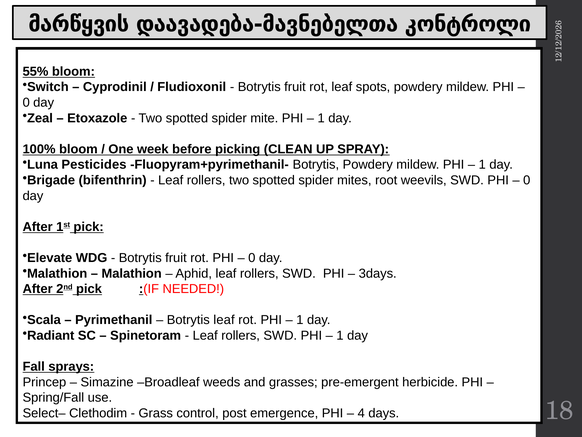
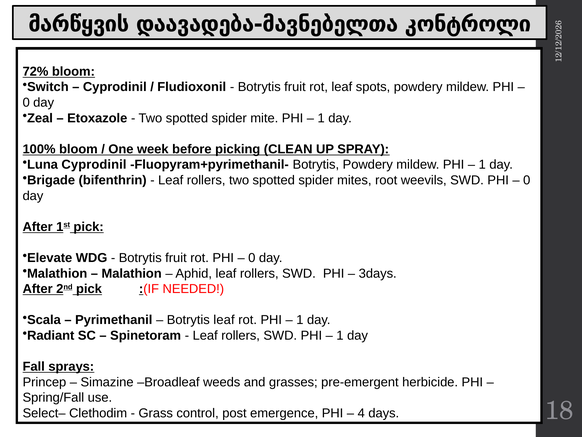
55%: 55% -> 72% (35, 71)
Luna Pesticides: Pesticides -> Cyprodinil (94, 165)
